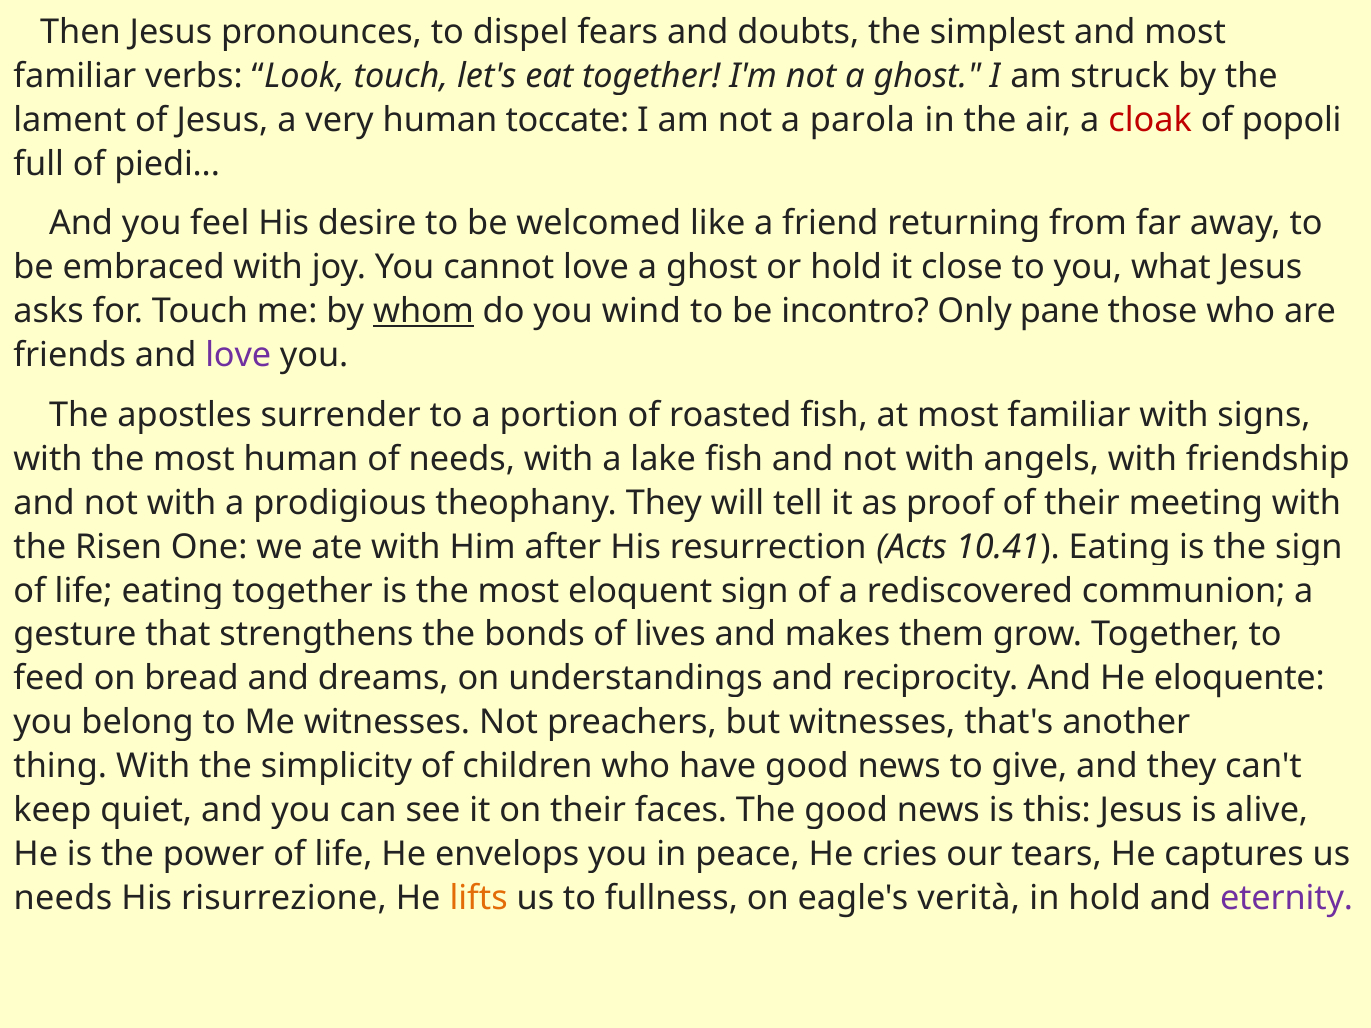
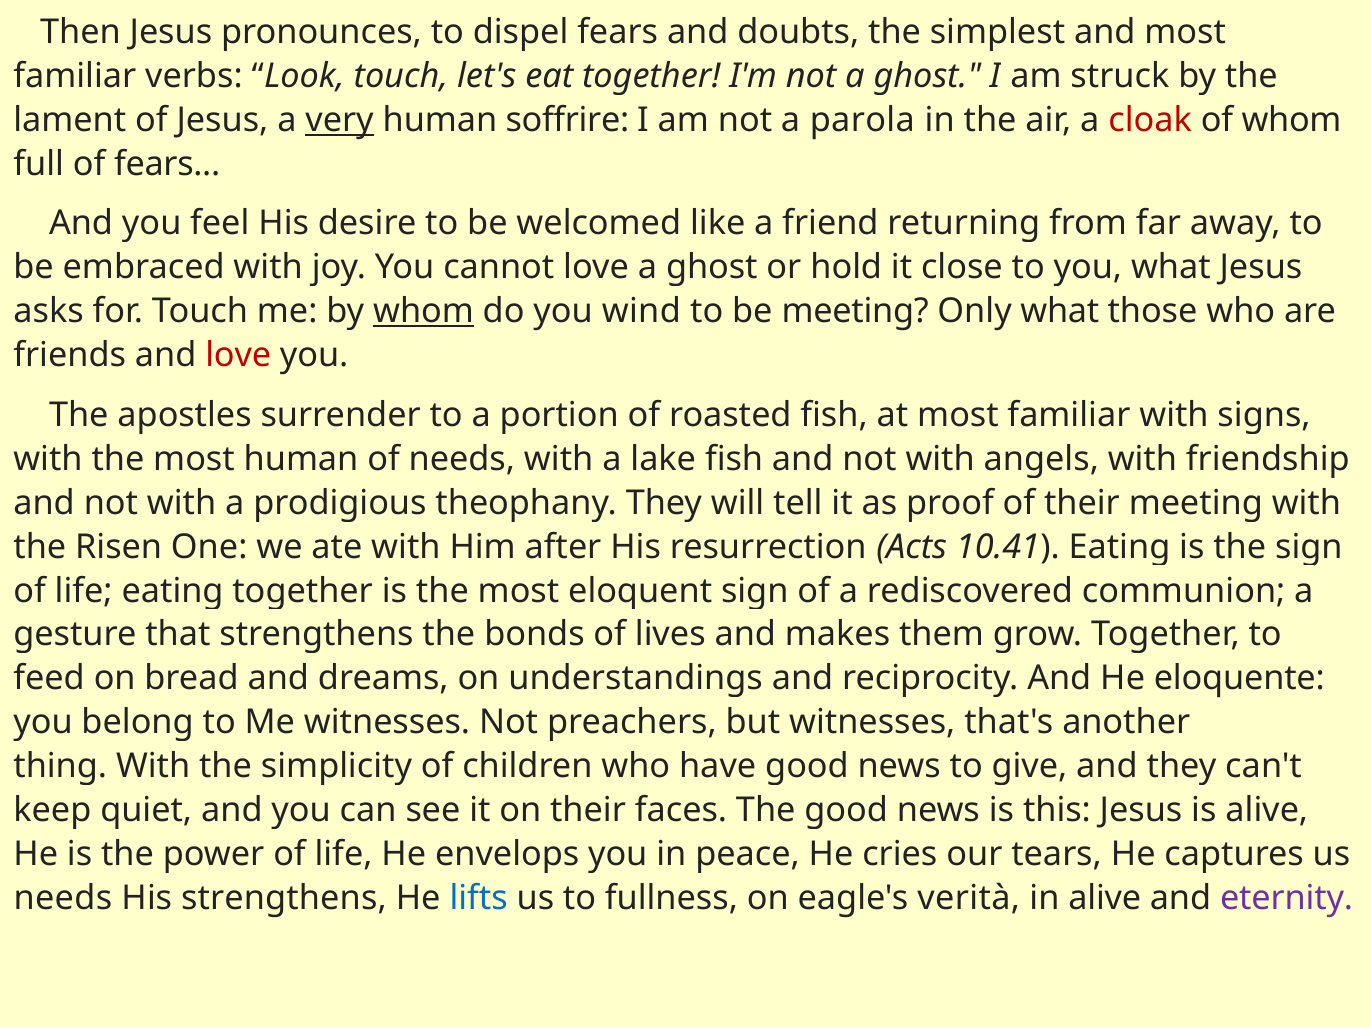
very underline: none -> present (340, 120)
toccate: toccate -> soffrire (567, 120)
of popoli: popoli -> whom (1292, 120)
of piedi: piedi -> fears (167, 164)
be incontro: incontro -> meeting (855, 312)
Only pane: pane -> what (1060, 312)
love colour: purple -> red (238, 356)
His risurrezione: risurrezione -> strengthens (284, 899)
lifts colour: orange -> blue (479, 899)
in hold: hold -> alive (1105, 899)
